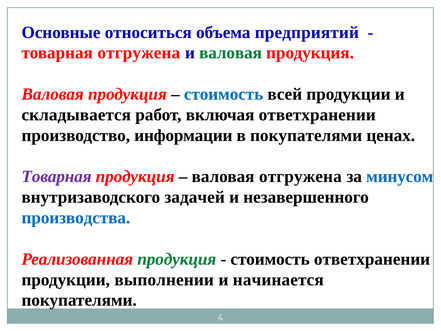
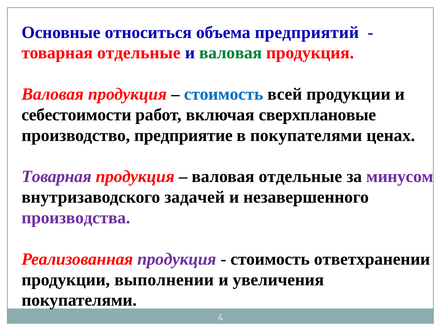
товарная отгружена: отгружена -> отдельные (139, 53)
складывается: складывается -> себестоимости (76, 115)
включая ответхранении: ответхранении -> сверхплановые (317, 115)
информации: информации -> предприятие (183, 135)
валовая отгружена: отгружена -> отдельные (300, 177)
минусом colour: blue -> purple (400, 177)
производства colour: blue -> purple (76, 218)
продукция colour: green -> purple (177, 259)
начинается: начинается -> увеличения (278, 279)
